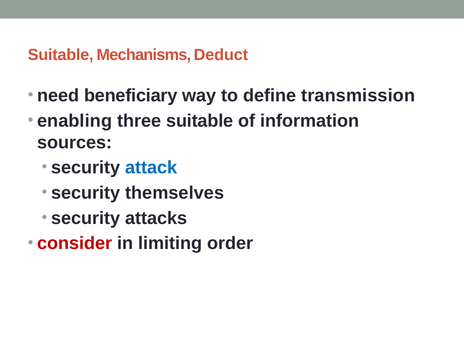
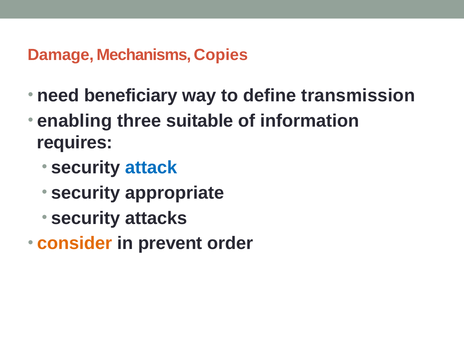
Suitable: Suitable -> Damage (61, 55)
Deduct: Deduct -> Copies (221, 55)
sources: sources -> requires (75, 142)
themselves: themselves -> appropriate (175, 193)
consider colour: red -> orange (75, 243)
limiting: limiting -> prevent (170, 243)
